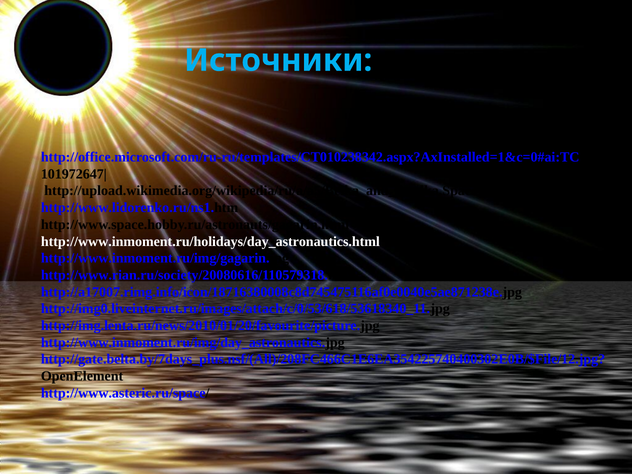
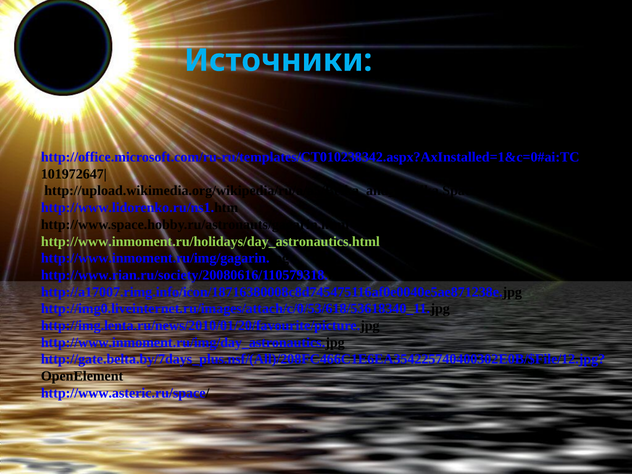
http://www.inmoment.ru/holidays/day_astronautics.html colour: white -> light green (210, 241)
